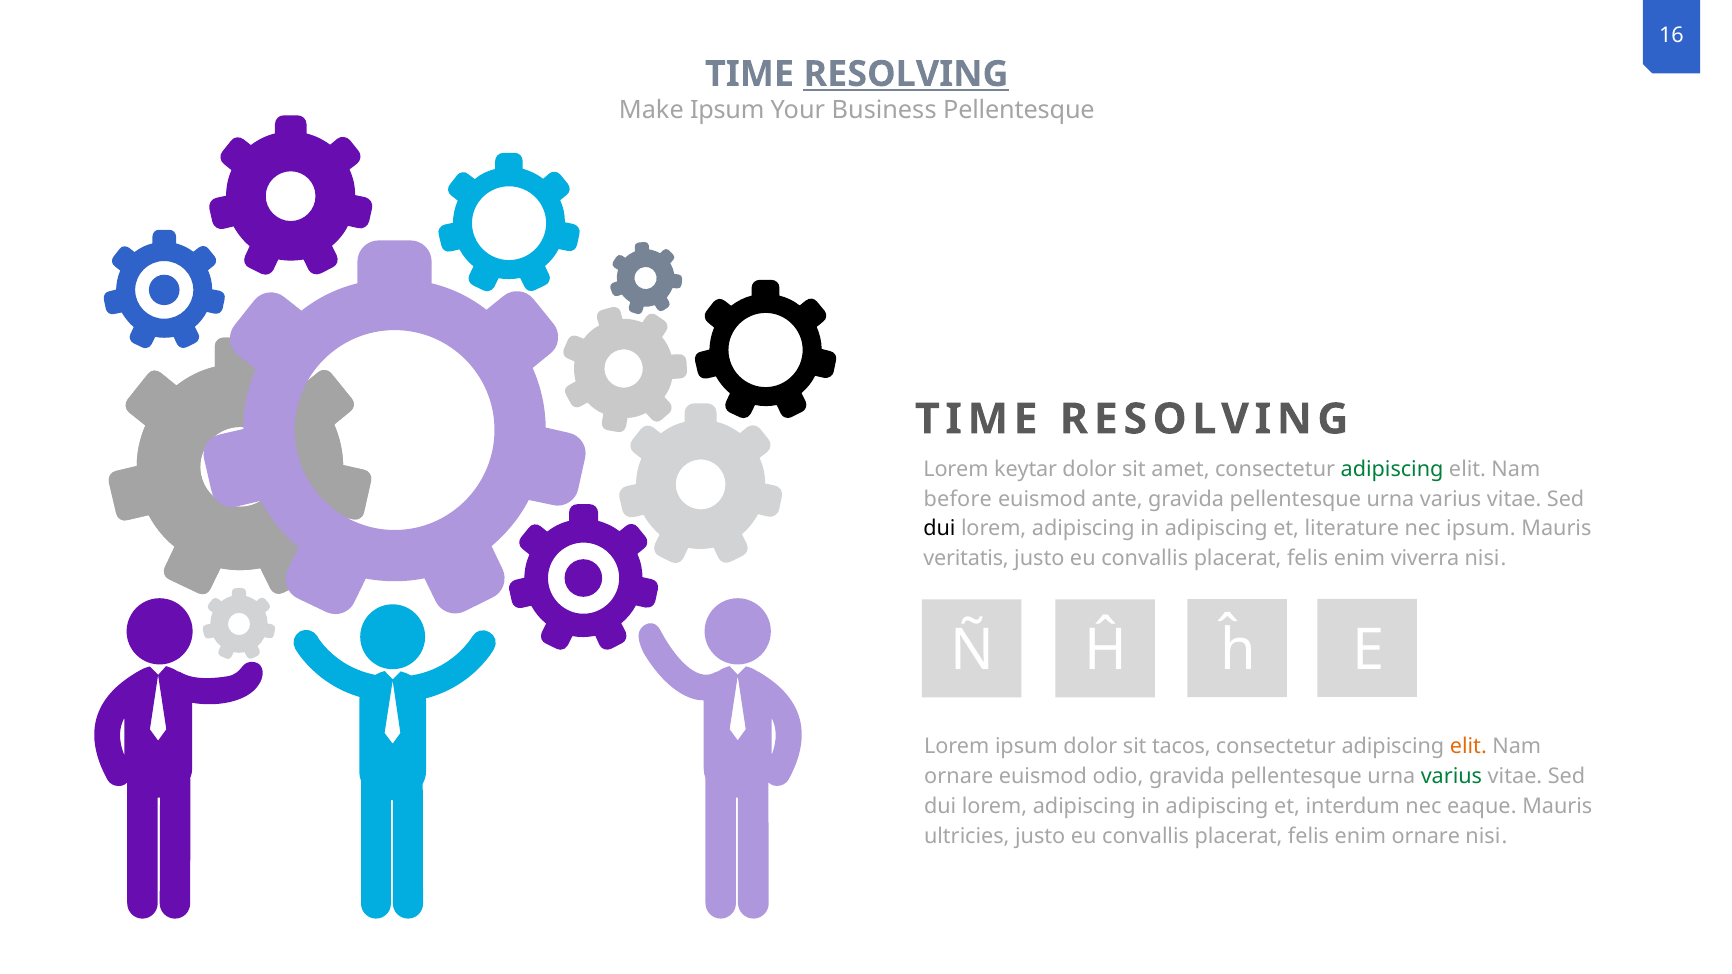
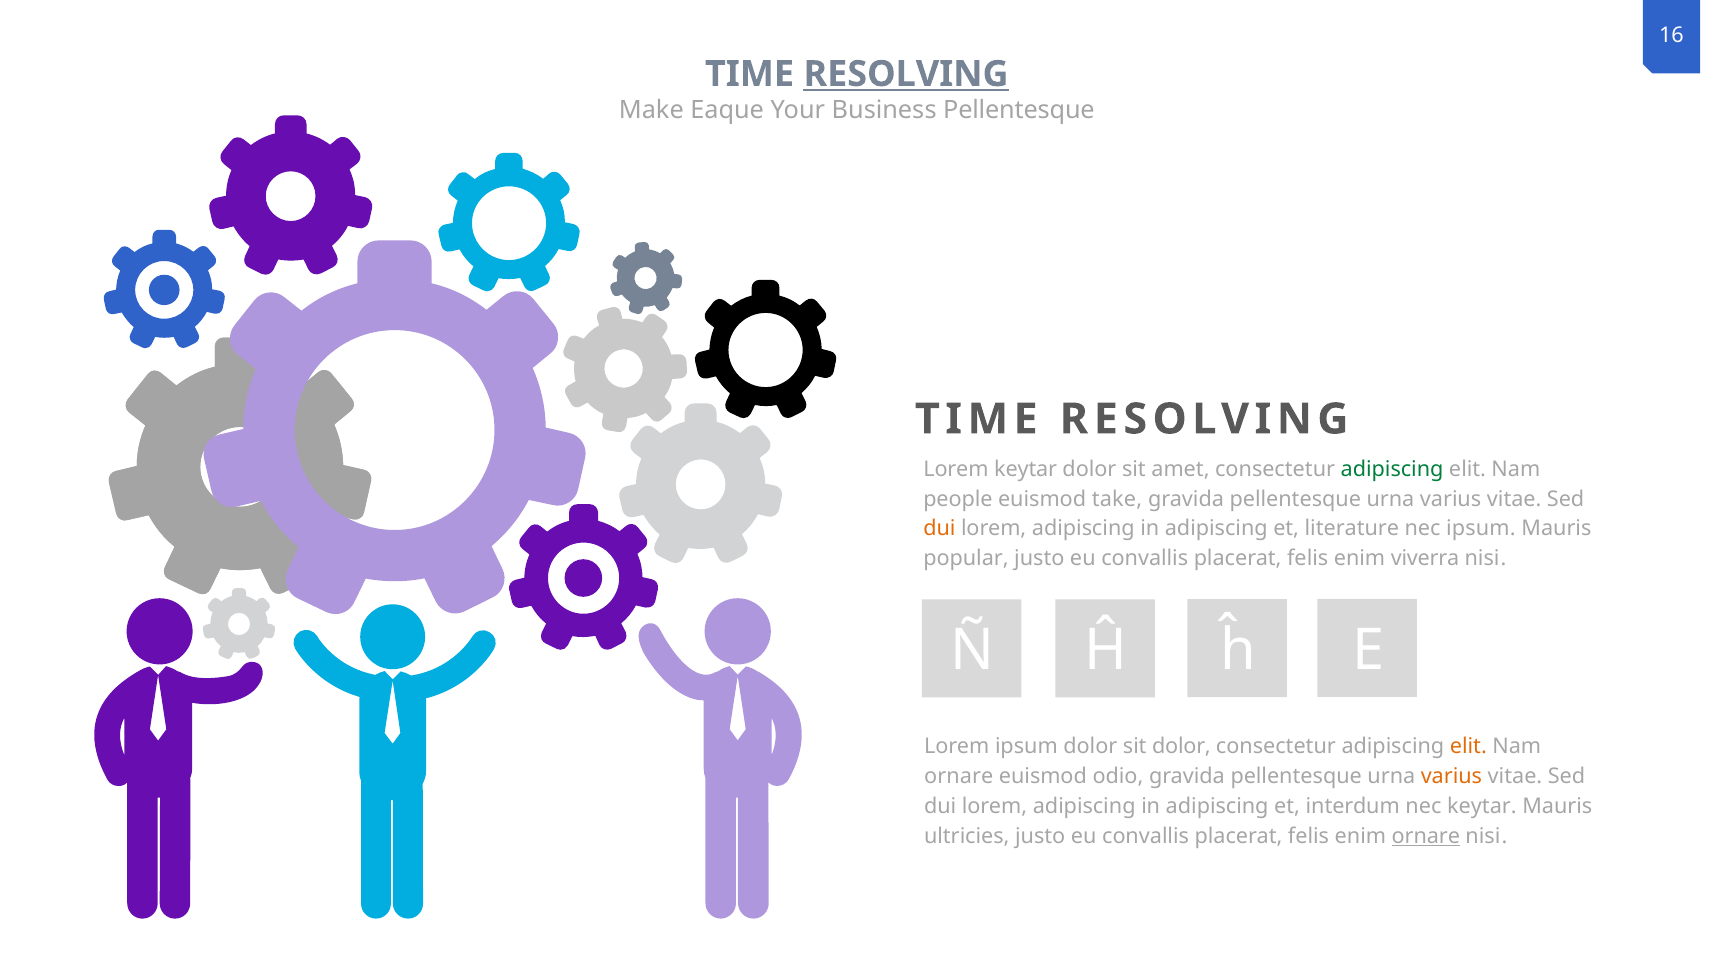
Make Ipsum: Ipsum -> Eaque (727, 110)
before: before -> people (958, 499)
ante: ante -> take (1117, 499)
dui colour: black -> orange (939, 529)
veritatis: veritatis -> popular (966, 559)
sit tacos: tacos -> dolor (1181, 747)
varius colour: green -> orange (1451, 777)
nec eaque: eaque -> keytar (1482, 806)
ornare underline: none -> present (1426, 836)
